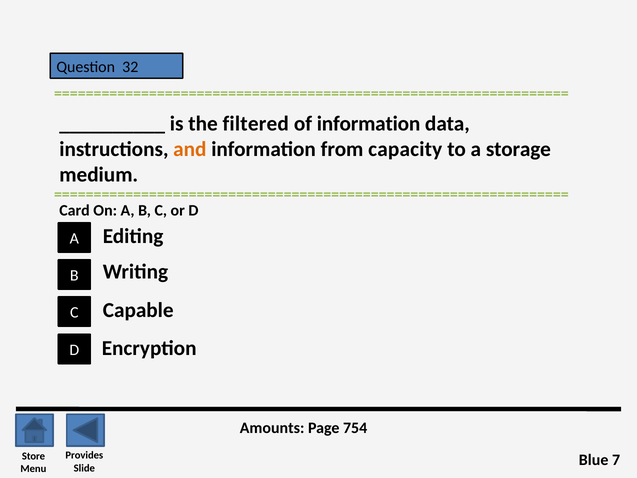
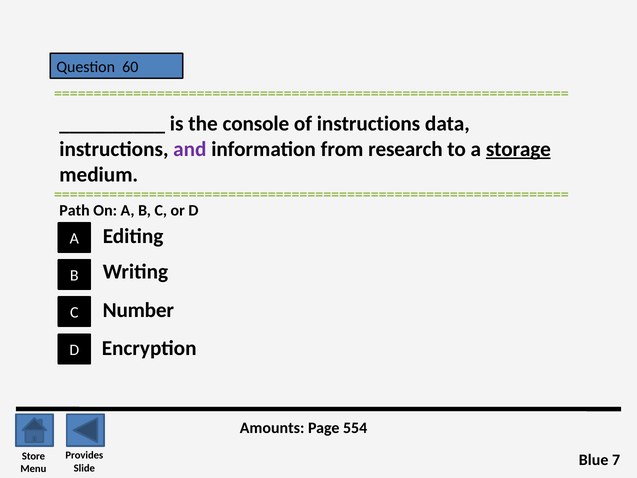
32: 32 -> 60 (130, 67)
filtered: filtered -> console (256, 124)
of information: information -> instructions (368, 124)
and colour: orange -> purple (190, 149)
capacity: capacity -> research (405, 149)
storage underline: none -> present (518, 149)
Card: Card -> Path (75, 210)
Capable: Capable -> Number (138, 310)
754: 754 -> 554 (355, 428)
